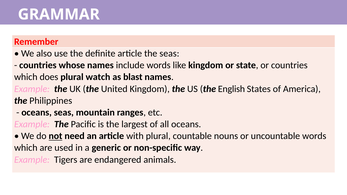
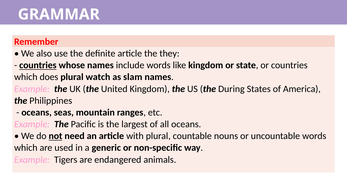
the seas: seas -> they (169, 54)
countries underline: none -> present (38, 65)
blast: blast -> slam (133, 77)
English: English -> During (231, 89)
